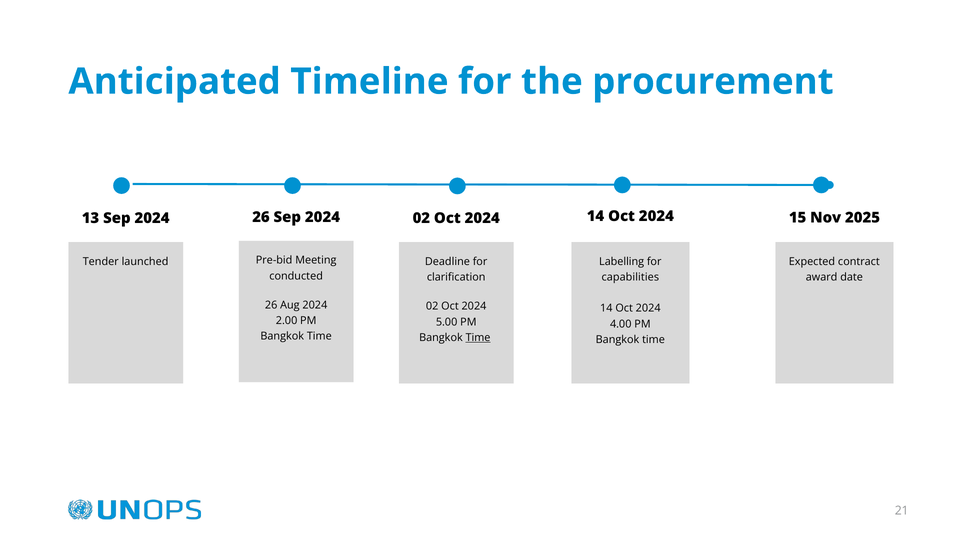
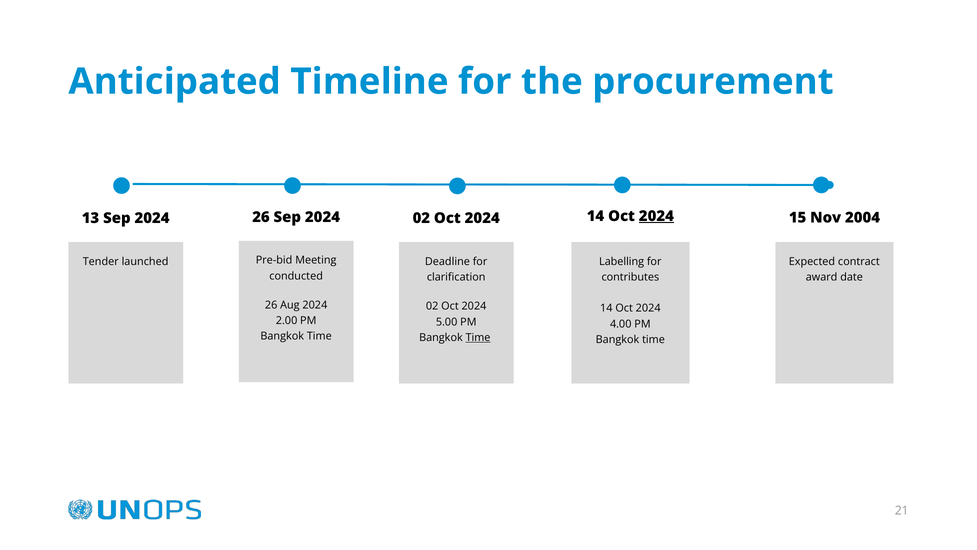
2024 underline: none -> present (656, 216)
2025: 2025 -> 2004 (863, 218)
capabilities: capabilities -> contributes (630, 277)
